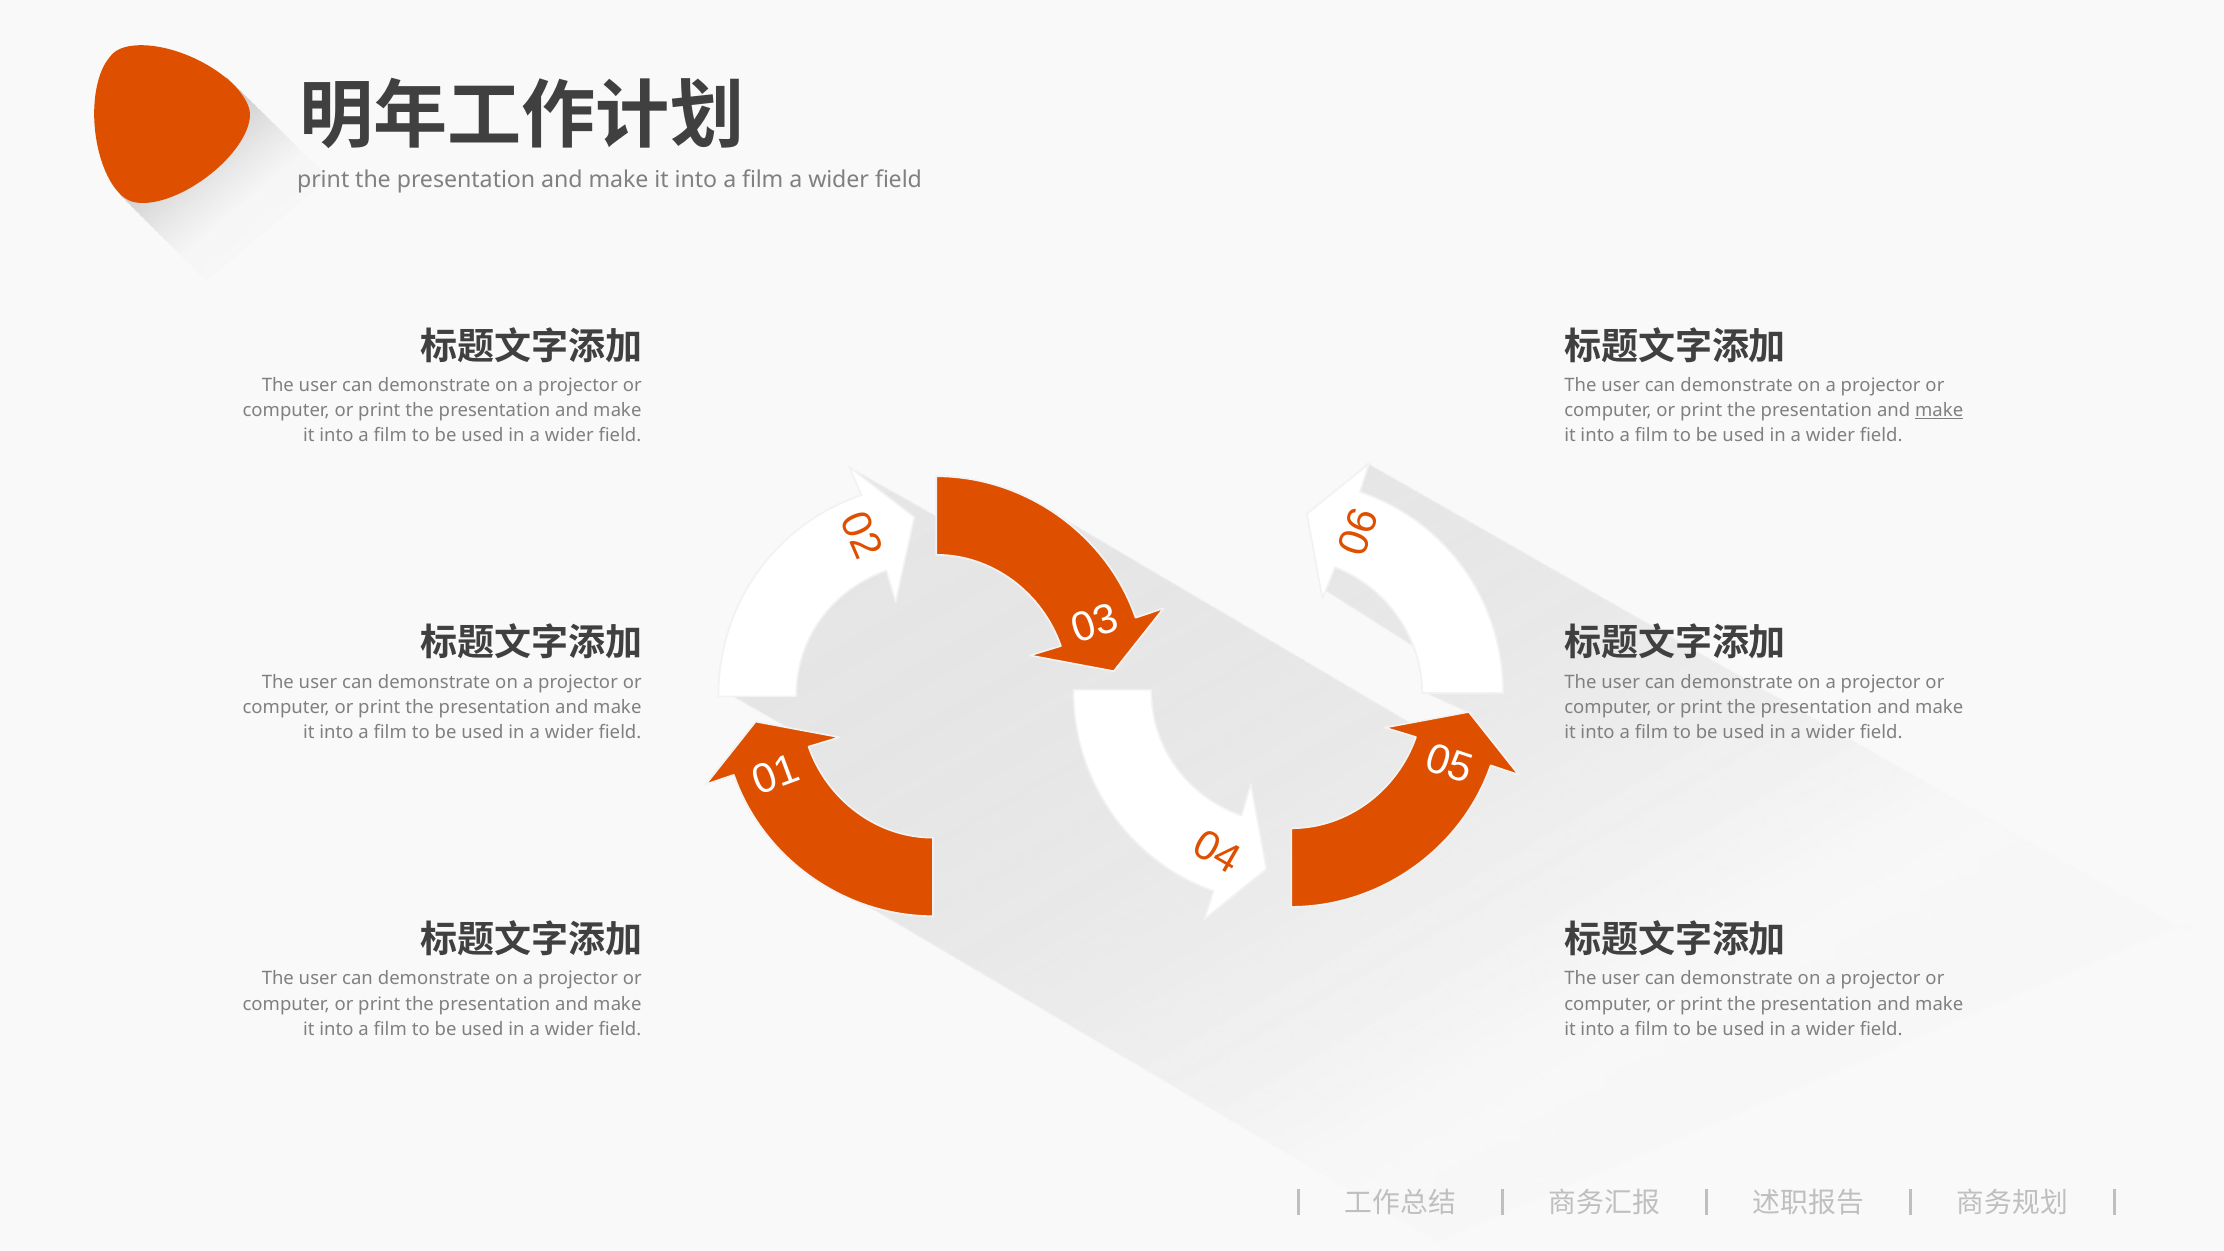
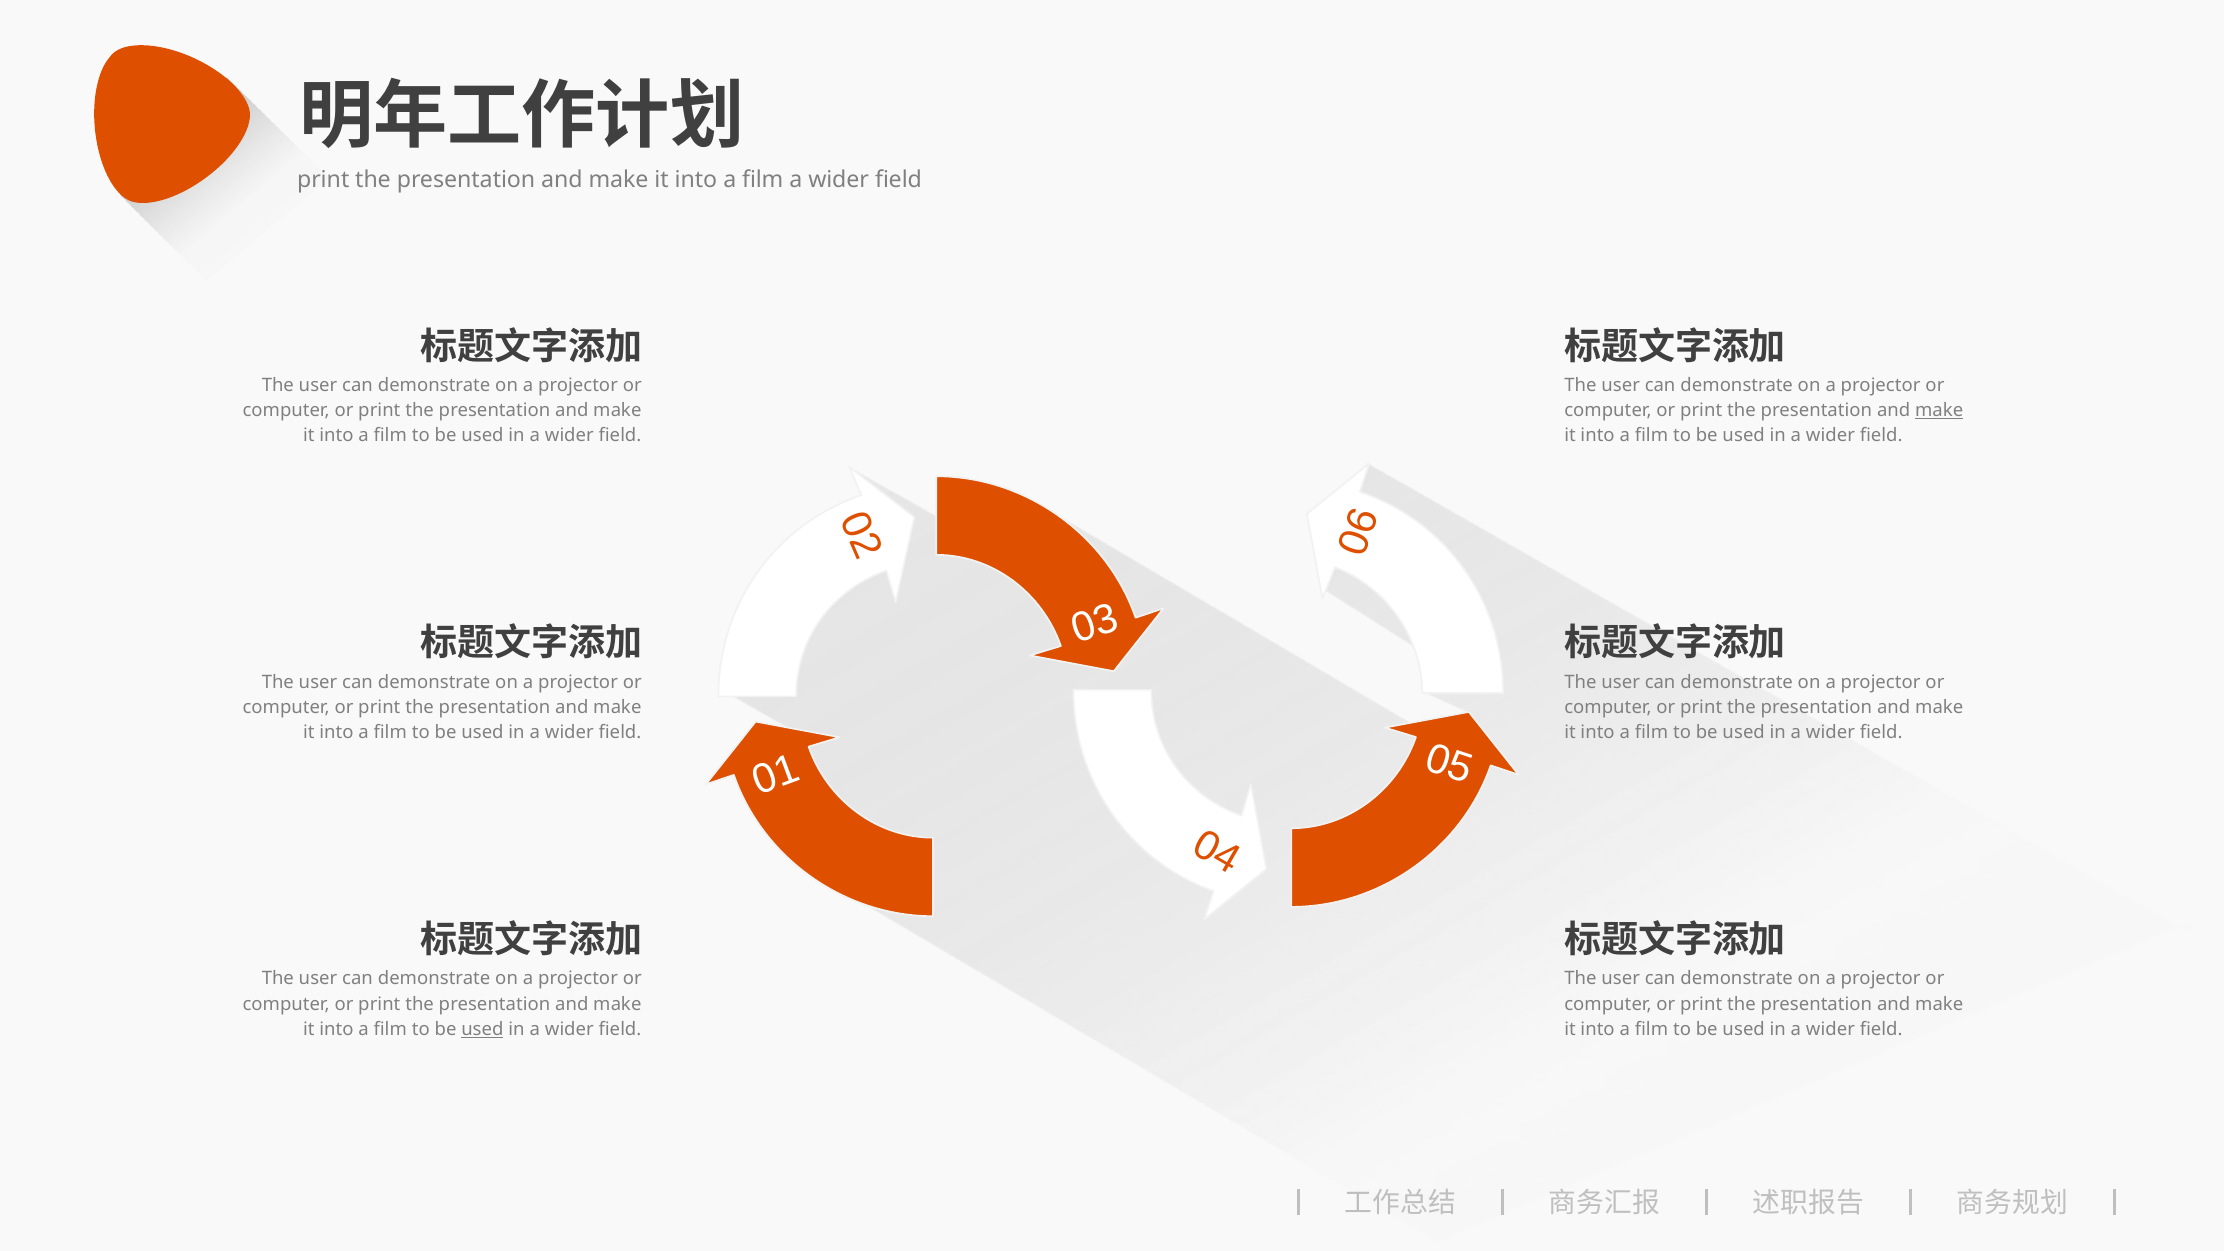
used underline: none -> present (482, 1029)
